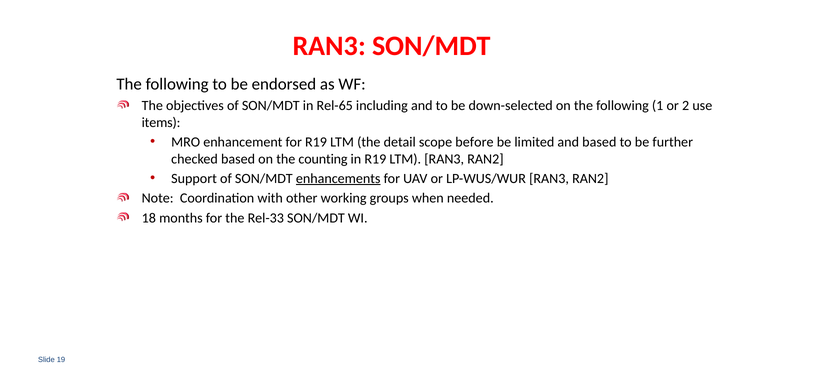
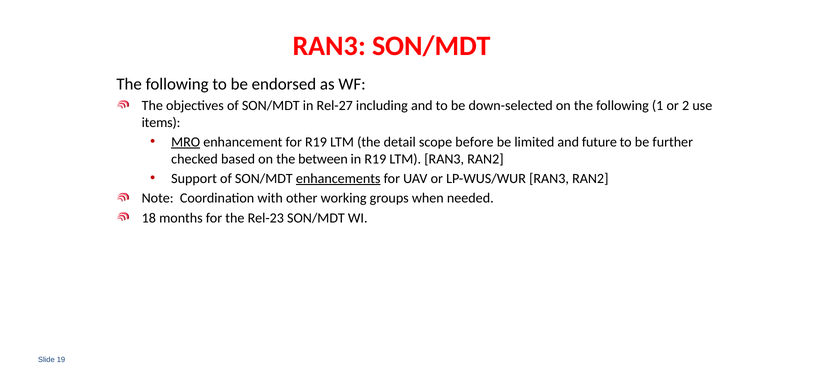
Rel-65: Rel-65 -> Rel-27 (335, 106)
MRO underline: none -> present (186, 142)
and based: based -> future (599, 142)
counting: counting -> between (323, 159)
Rel-33: Rel-33 -> Rel-23 (266, 218)
